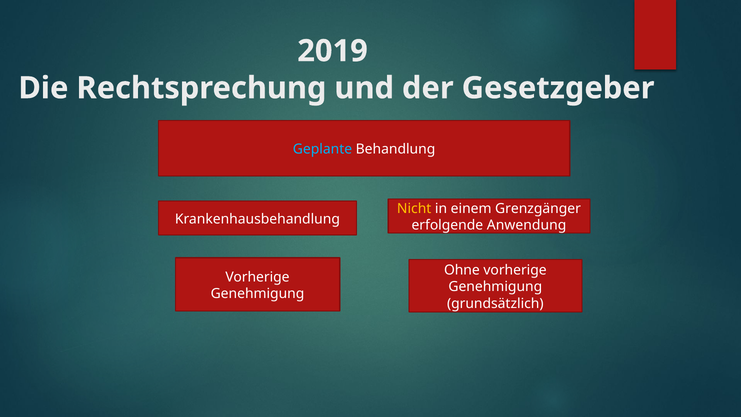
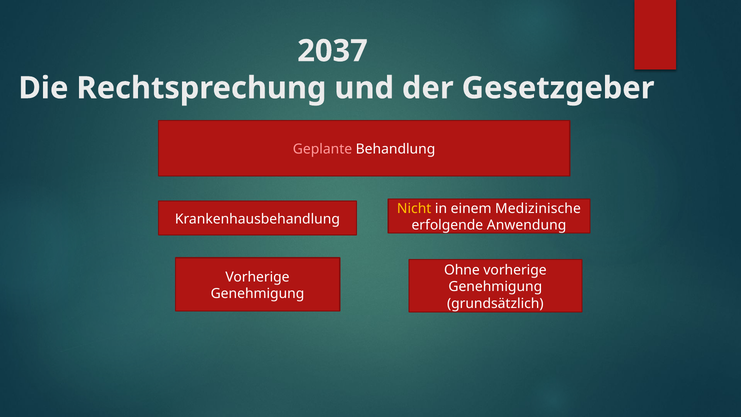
2019: 2019 -> 2037 (333, 51)
Geplante colour: light blue -> pink (322, 149)
Grenzgänger: Grenzgänger -> Medizinische (538, 209)
